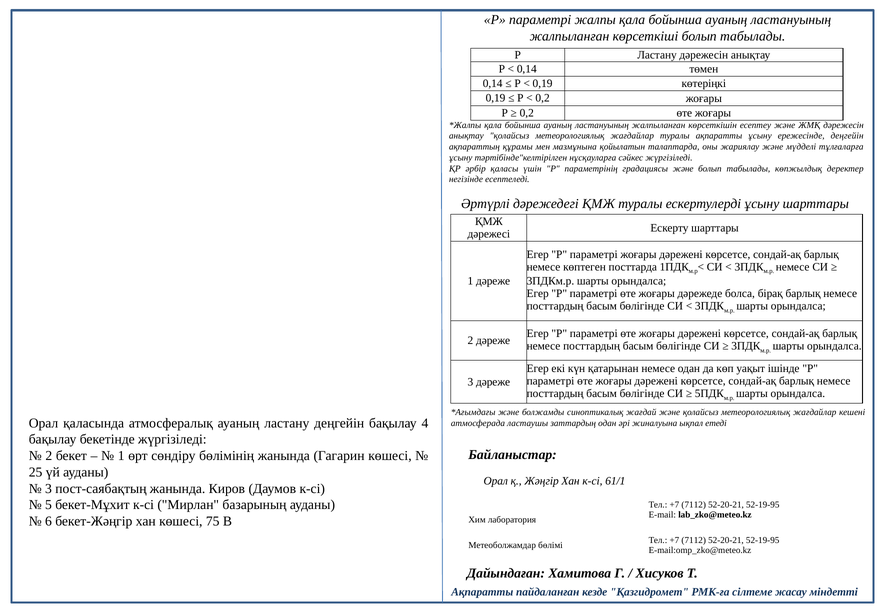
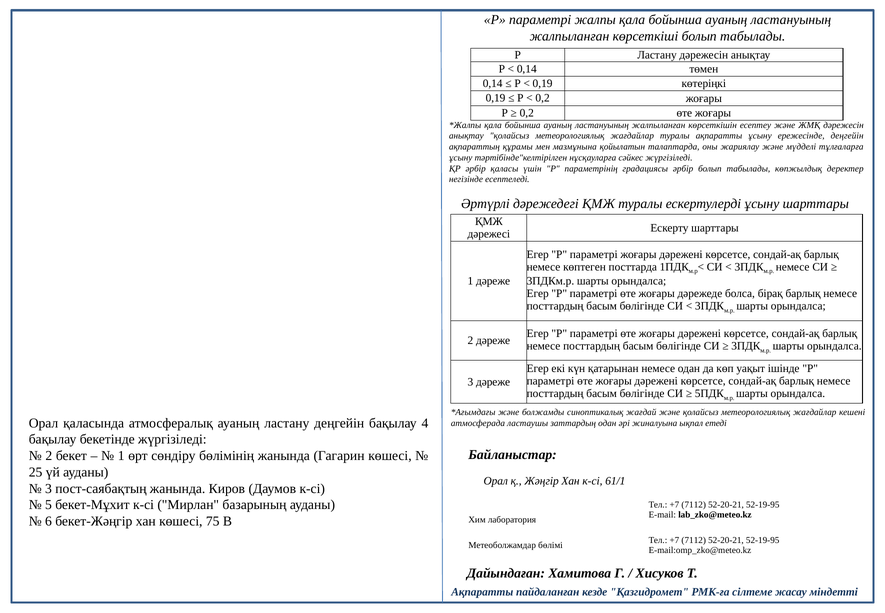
градациясы және: және -> әрбір (683, 168)
